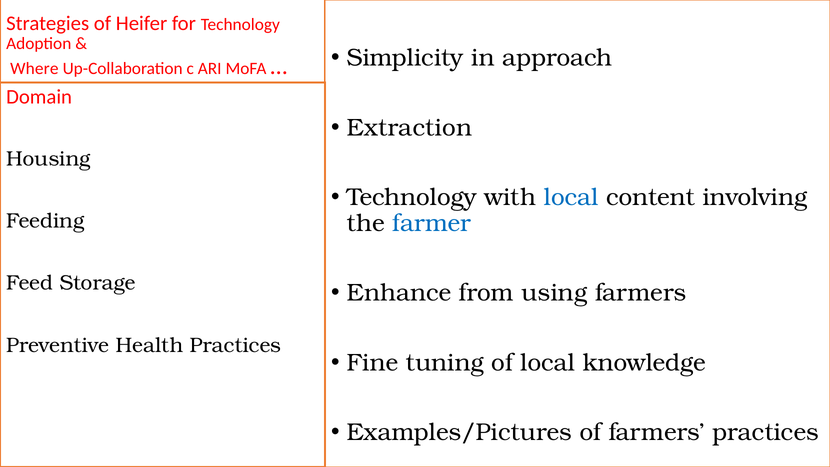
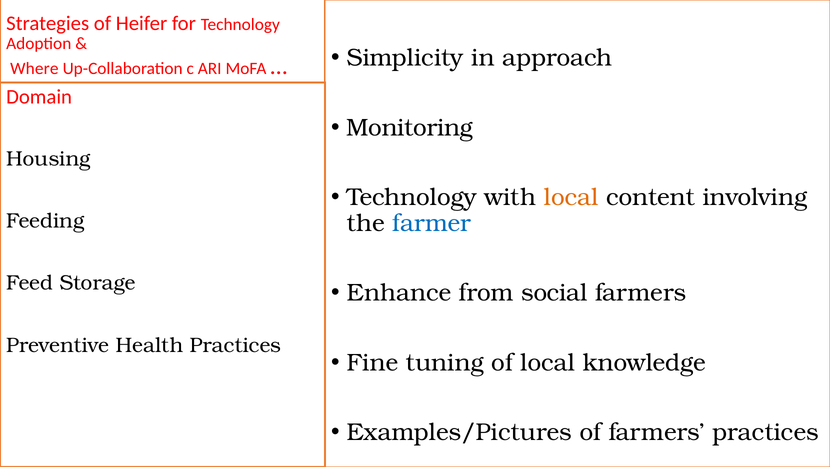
Extraction: Extraction -> Monitoring (410, 128)
local colour: blue -> orange (571, 197)
using: using -> social (554, 293)
